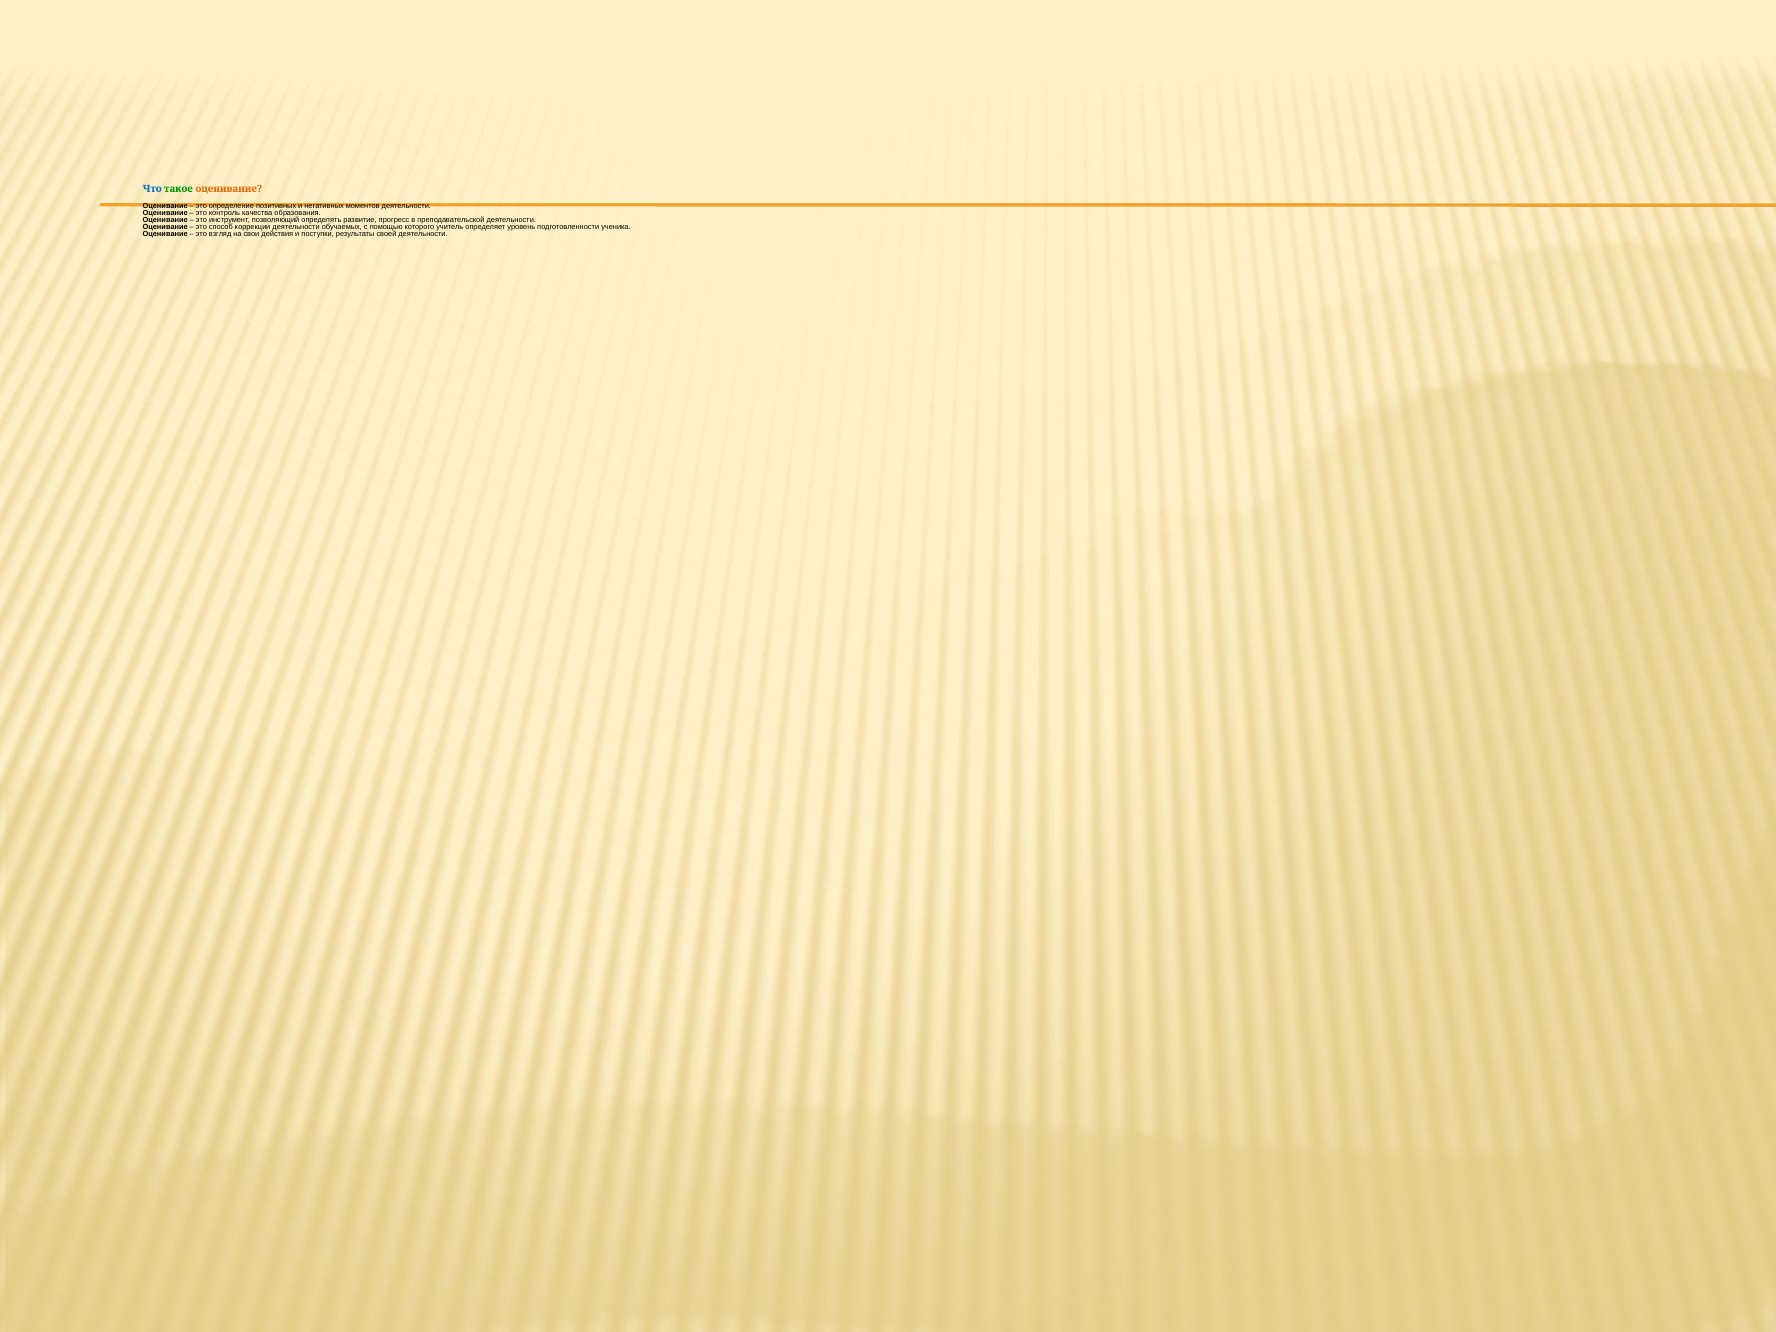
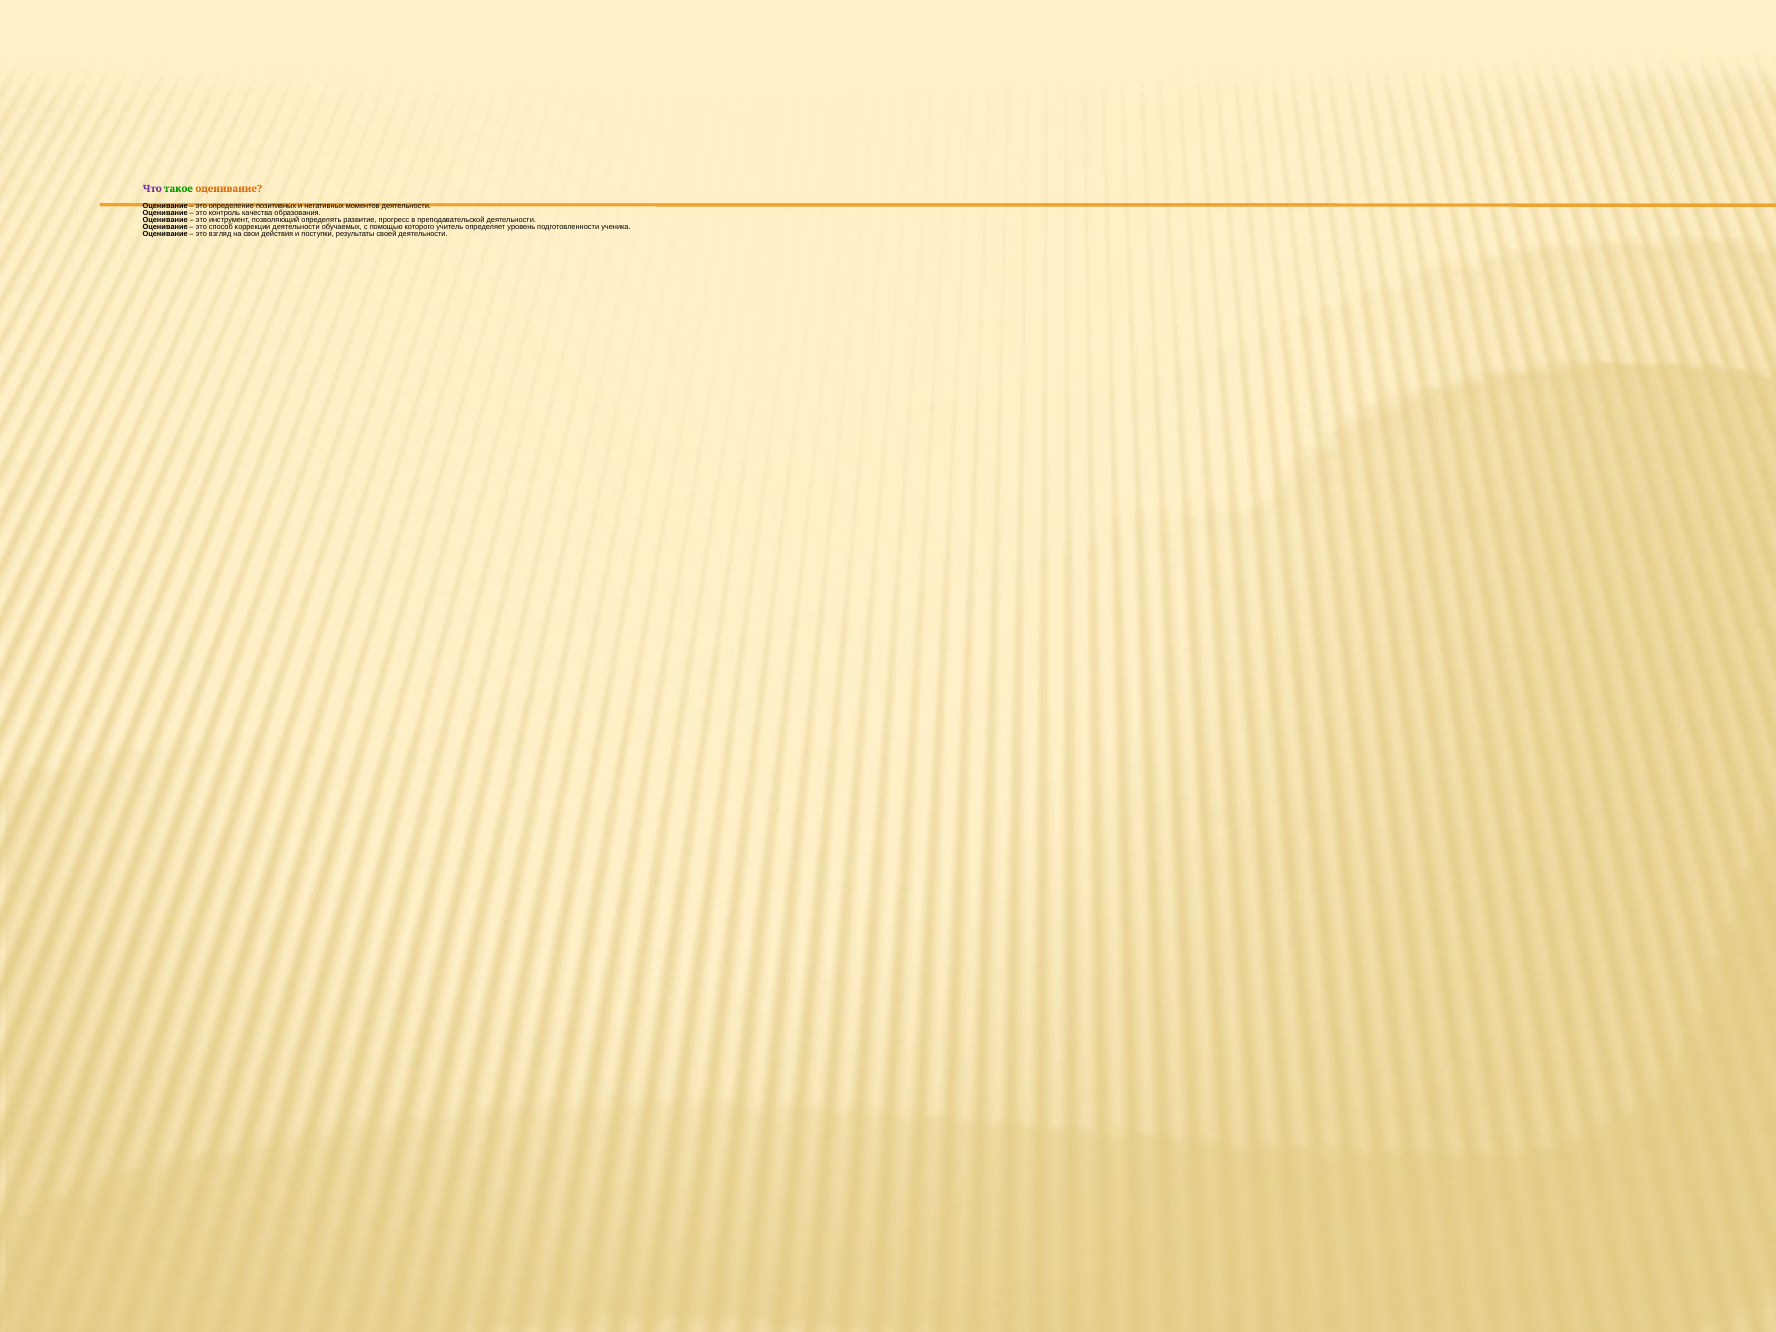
Что colour: blue -> purple (152, 189)
